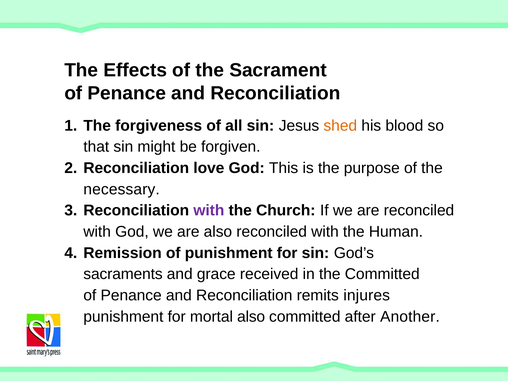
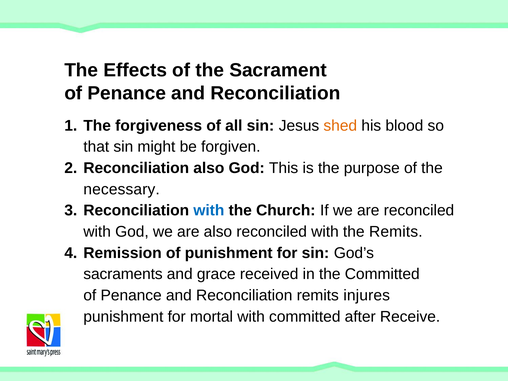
Reconciliation love: love -> also (209, 168)
with colour: purple -> blue (209, 210)
the Human: Human -> Remits (396, 232)
mortal also: also -> with (251, 317)
Another: Another -> Receive (410, 317)
